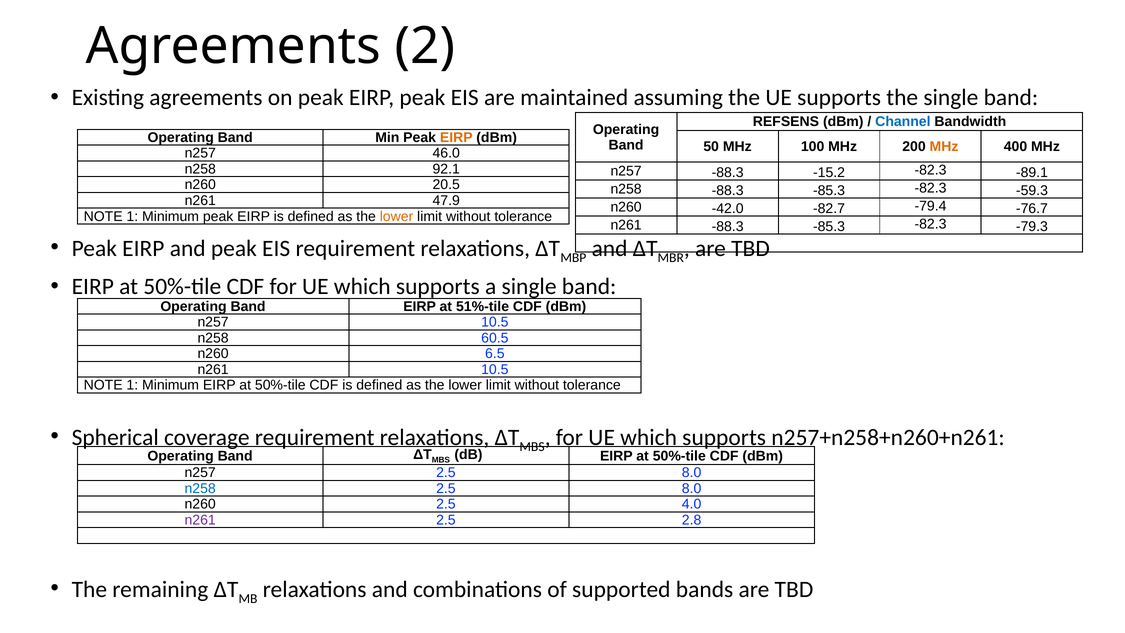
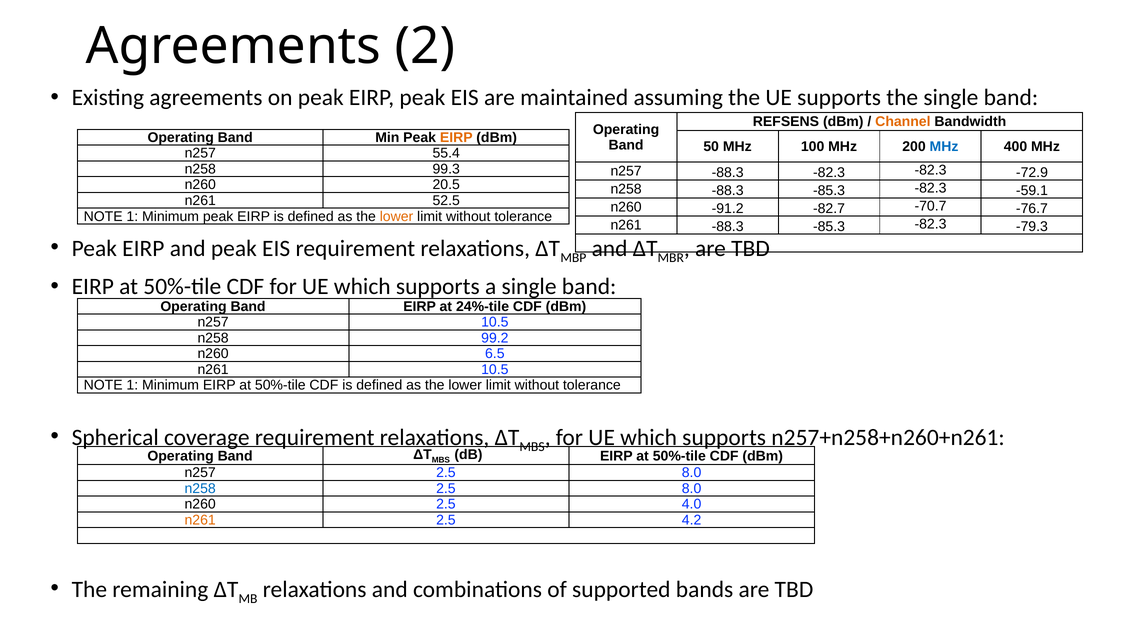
Channel colour: blue -> orange (903, 122)
MHz colour: orange -> blue (944, 146)
46.0: 46.0 -> 55.4 (446, 153)
92.1: 92.1 -> 99.3 (446, 169)
-88.3 -15.2: -15.2 -> -82.3 (829, 172)
-89.1: -89.1 -> -72.9 (1032, 172)
-59.3: -59.3 -> -59.1 (1032, 190)
47.9: 47.9 -> 52.5 (446, 201)
-42.0: -42.0 -> -91.2 (728, 208)
-79.4: -79.4 -> -70.7 (931, 206)
51%-tile: 51%-tile -> 24%-tile (483, 306)
60.5: 60.5 -> 99.2 (495, 338)
n261 colour: purple -> orange (200, 520)
2.8: 2.8 -> 4.2 (692, 520)
